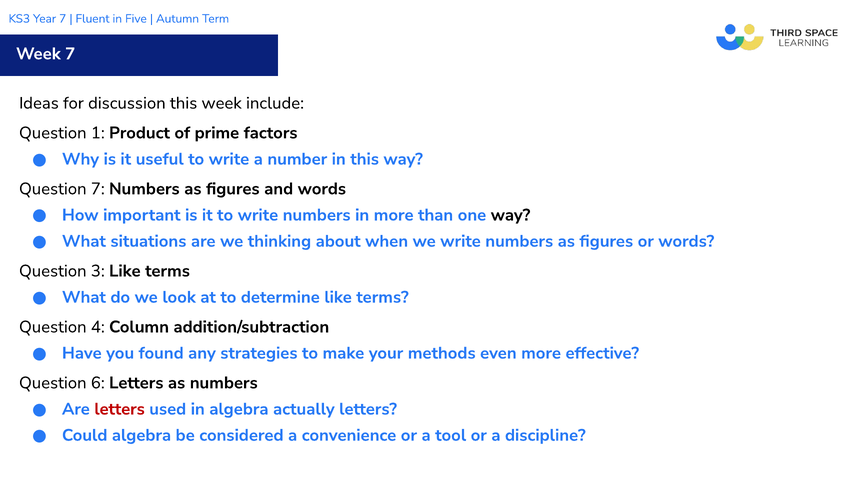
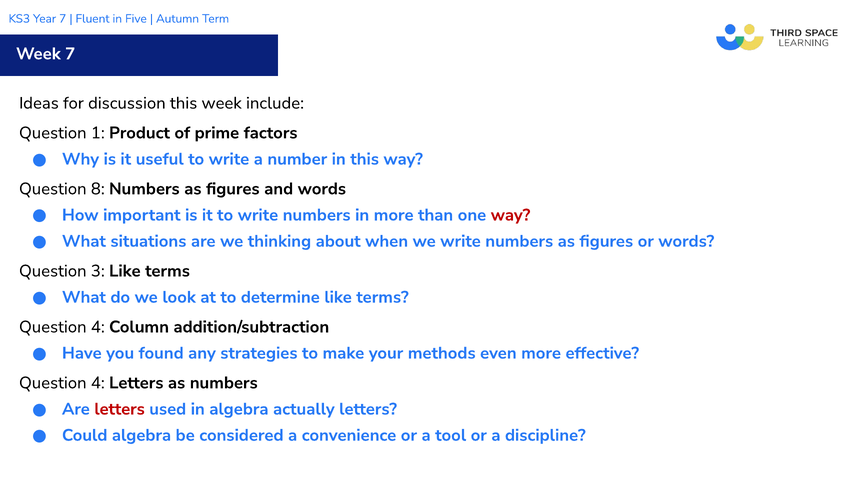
Question 7: 7 -> 8 (98, 189)
way colour: black -> red (511, 215)
6: 6 -> 4 (98, 383)
